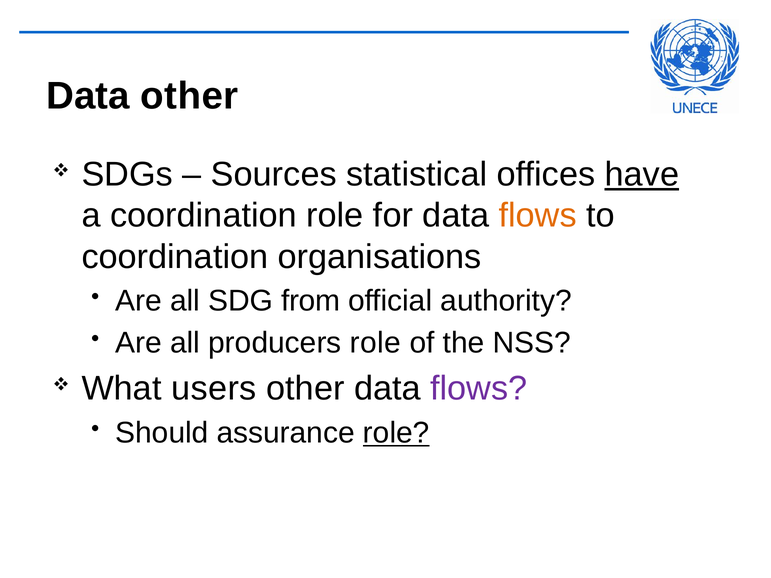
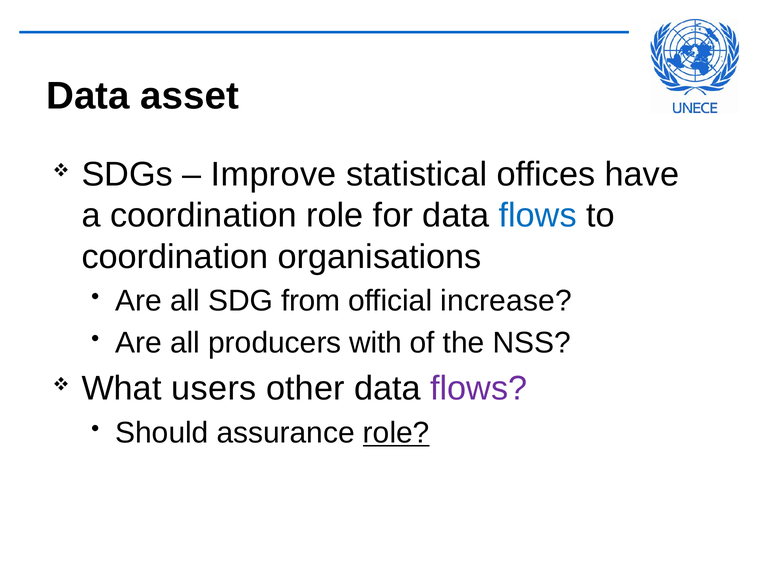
Data other: other -> asset (190, 96)
Sources: Sources -> Improve (274, 175)
have underline: present -> none (642, 175)
flows colour: orange -> blue (538, 216)
authority: authority -> increase (506, 301)
producers role: role -> with (376, 343)
